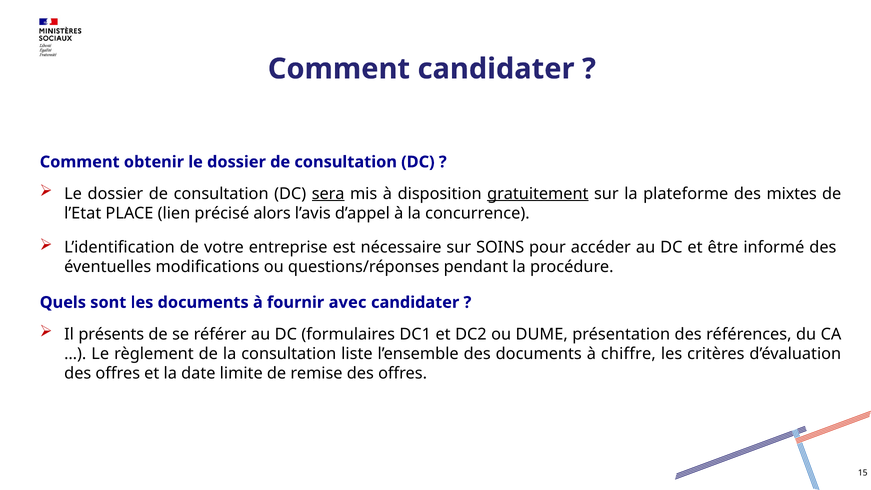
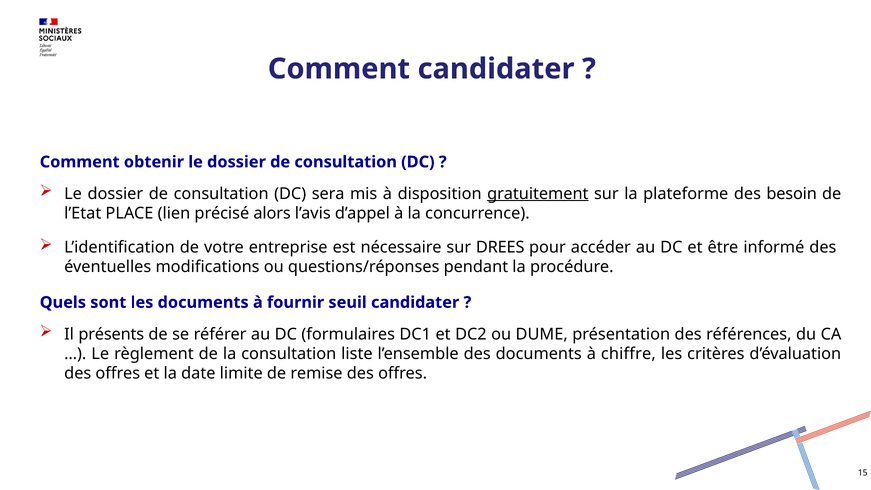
sera underline: present -> none (328, 194)
mixtes: mixtes -> besoin (792, 194)
SOINS: SOINS -> DREES (500, 247)
avec: avec -> seuil (348, 302)
